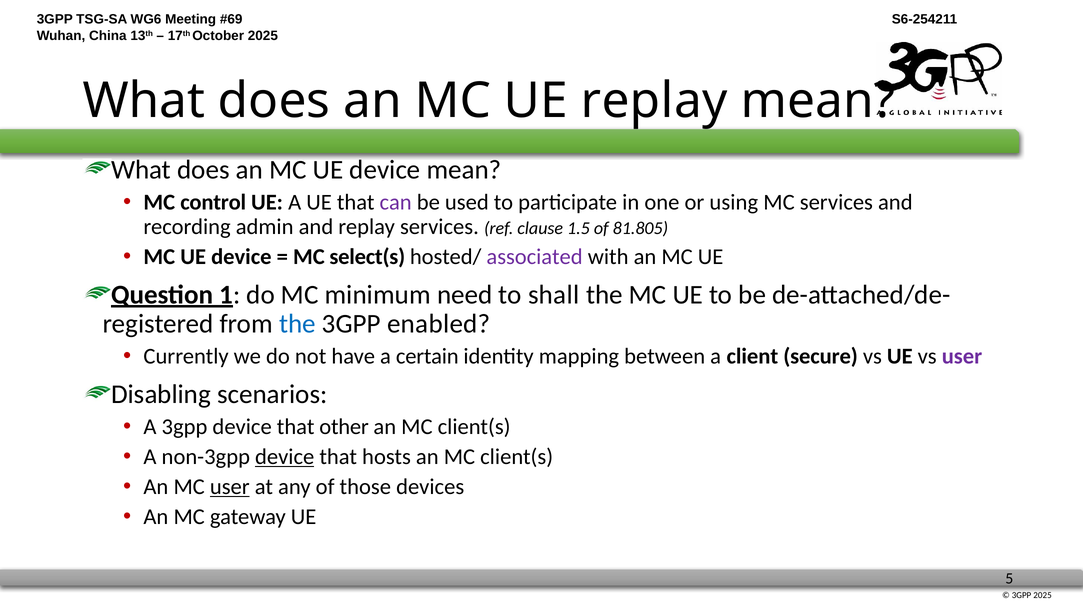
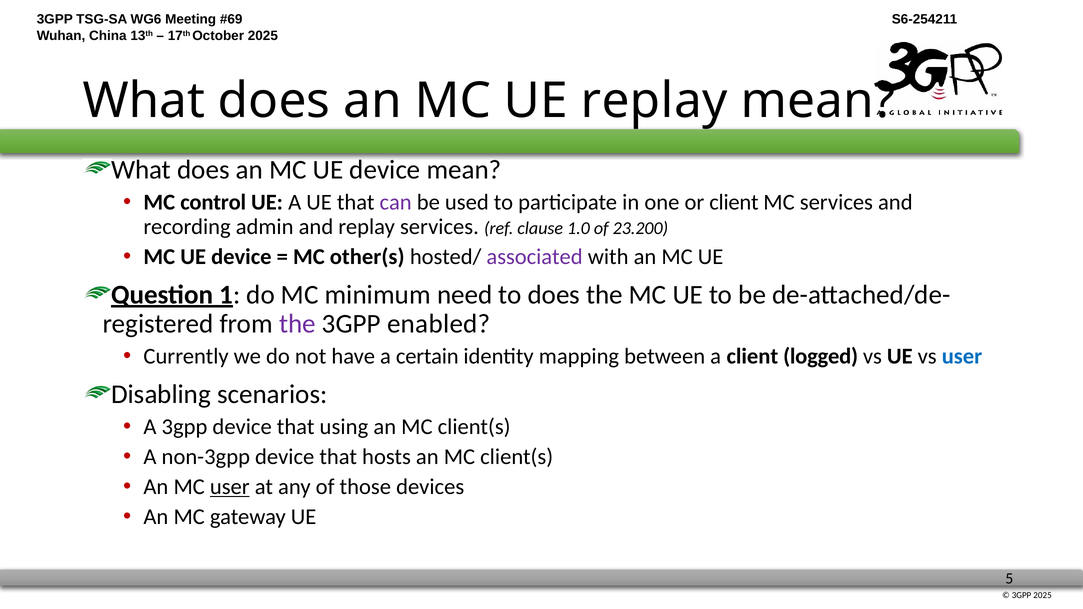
or using: using -> client (734, 202)
1.5: 1.5 -> 1.0 (578, 228)
81.805: 81.805 -> 23.200 (640, 228)
select(s: select(s -> other(s (367, 257)
to shall: shall -> does (554, 295)
the colour: blue -> purple (297, 324)
secure: secure -> logged (821, 356)
user colour: purple -> blue (962, 356)
other: other -> using (344, 427)
device underline: present -> none (285, 457)
